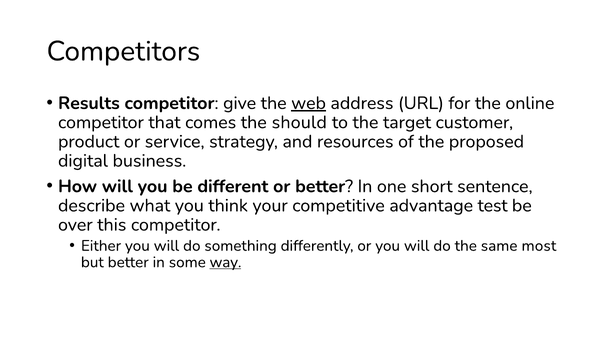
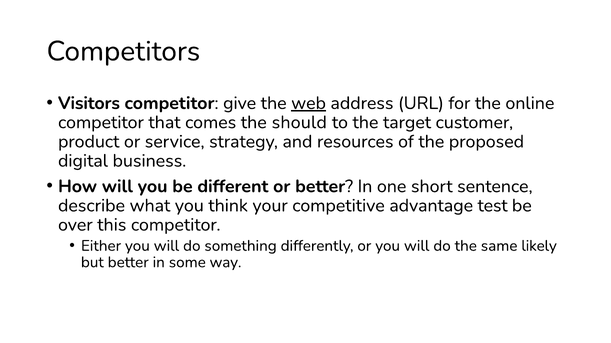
Results: Results -> Visitors (89, 103)
most: most -> likely (539, 246)
way underline: present -> none (225, 263)
